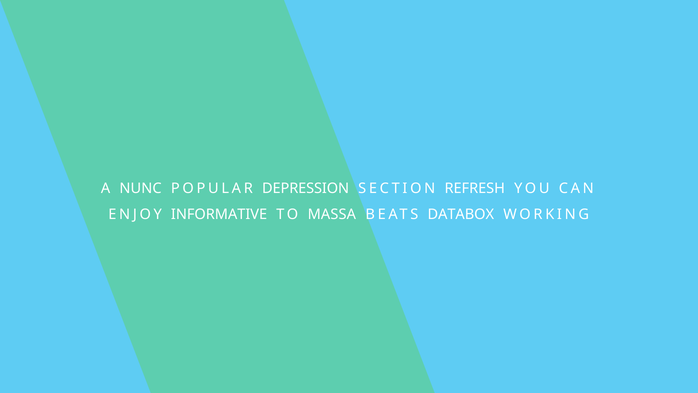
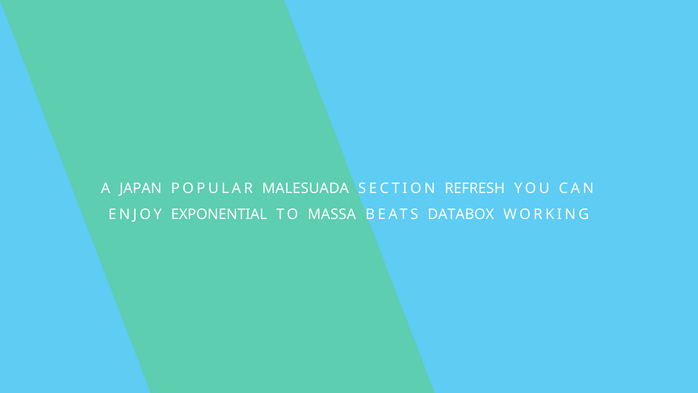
NUNC: NUNC -> JAPAN (141, 188)
DEPRESSION: DEPRESSION -> MALESUADA (305, 188)
INFORMATIVE: INFORMATIVE -> EXPONENTIAL (219, 214)
